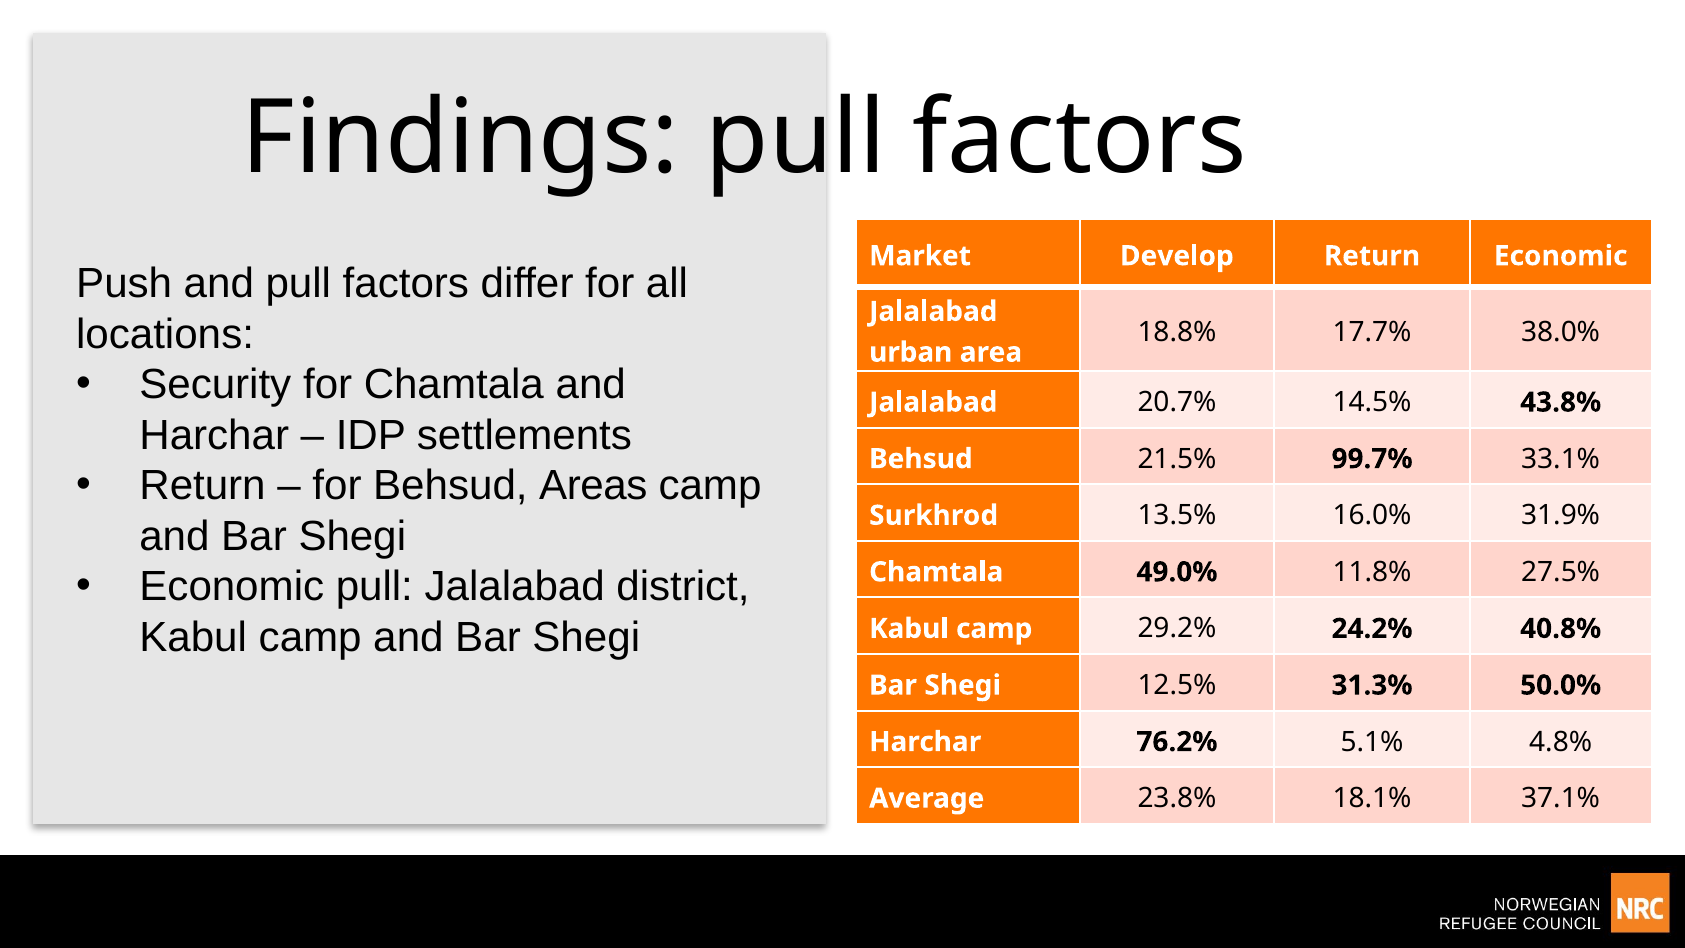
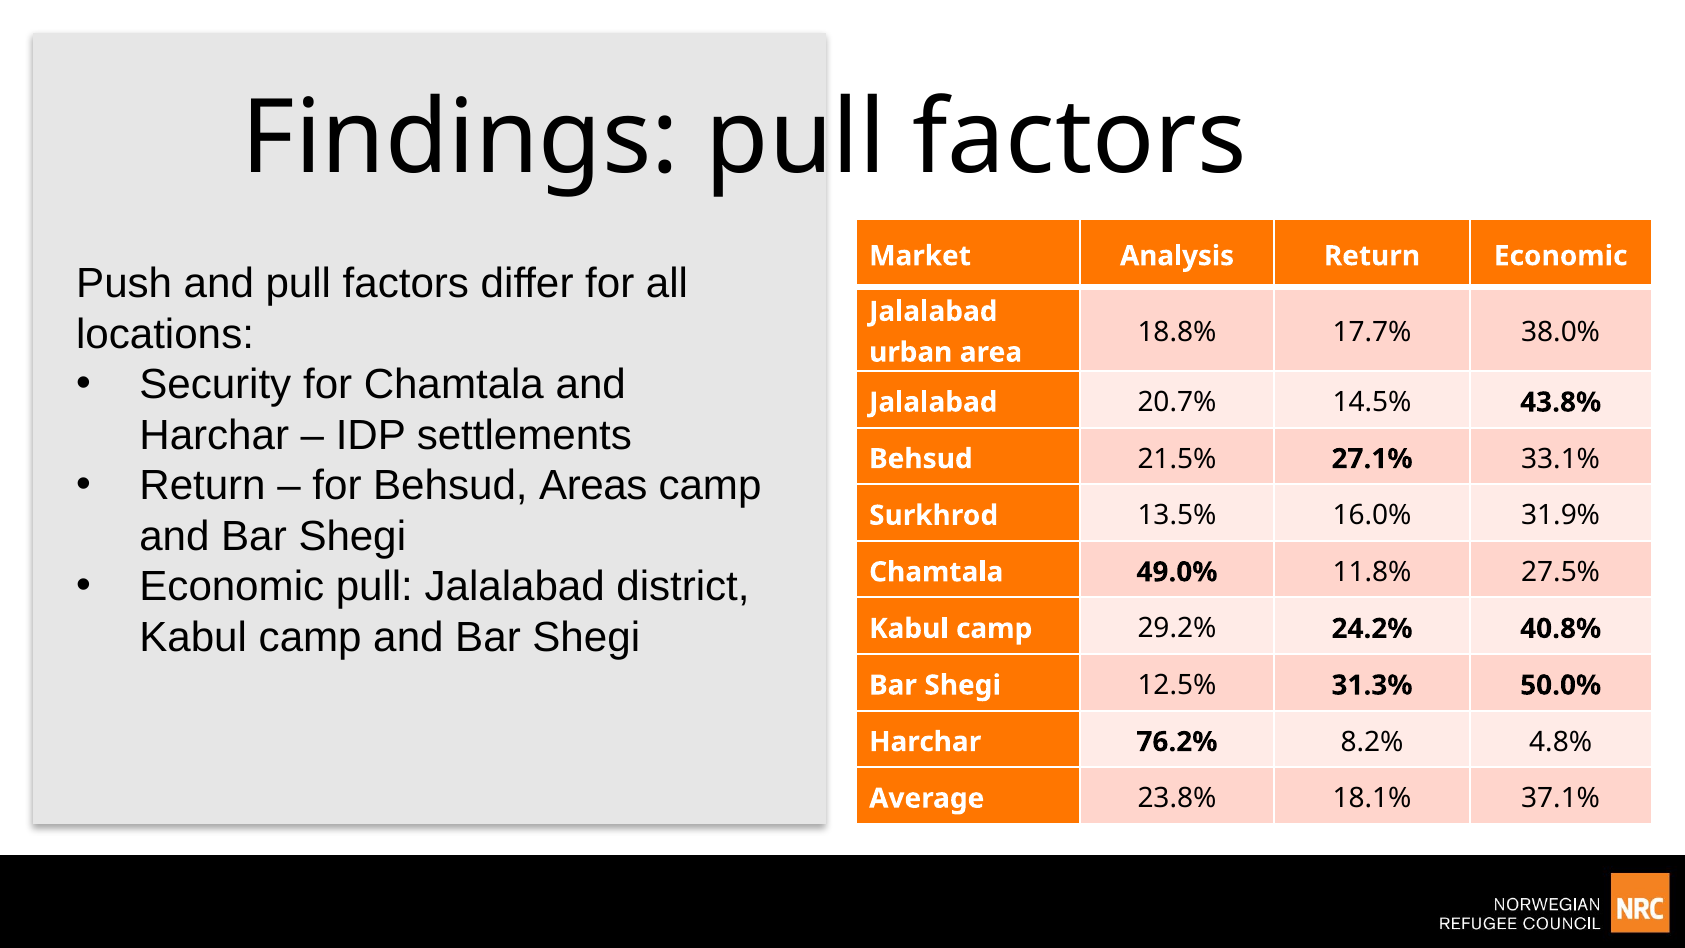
Develop: Develop -> Analysis (1177, 256)
99.7%: 99.7% -> 27.1% (1372, 459)
5.1%: 5.1% -> 8.2% (1372, 742)
